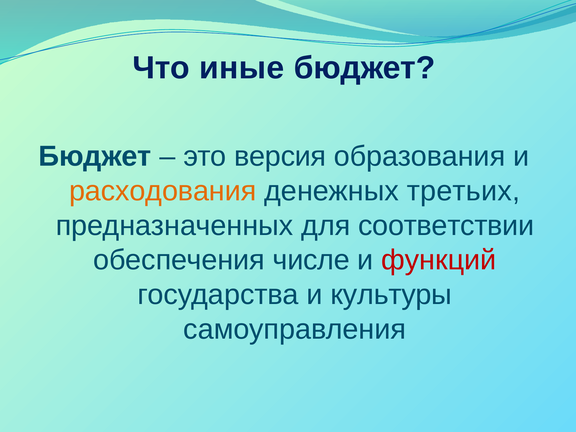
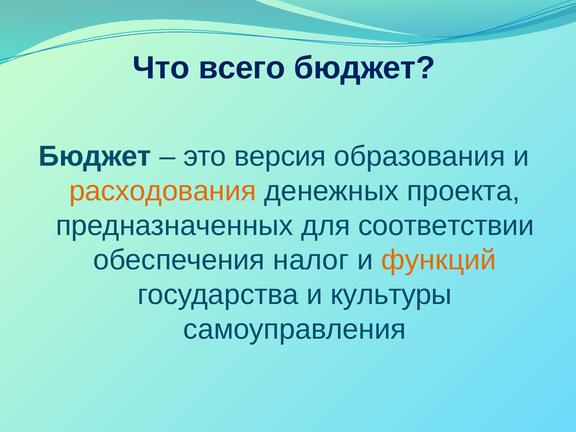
иные: иные -> всего (242, 68)
третьих: третьих -> проекта (463, 191)
числе: числе -> налог (311, 260)
функций colour: red -> orange (439, 260)
